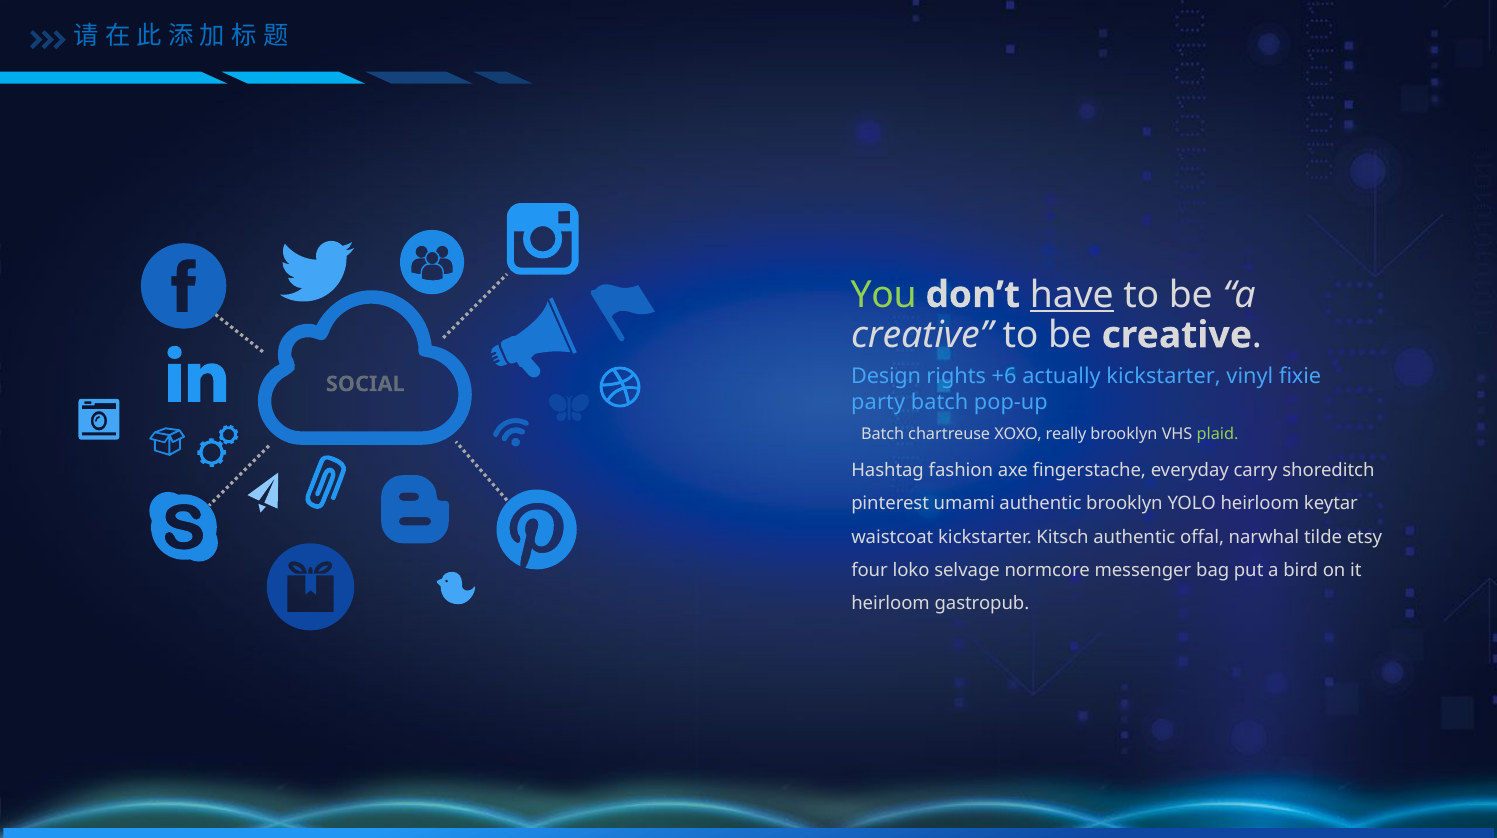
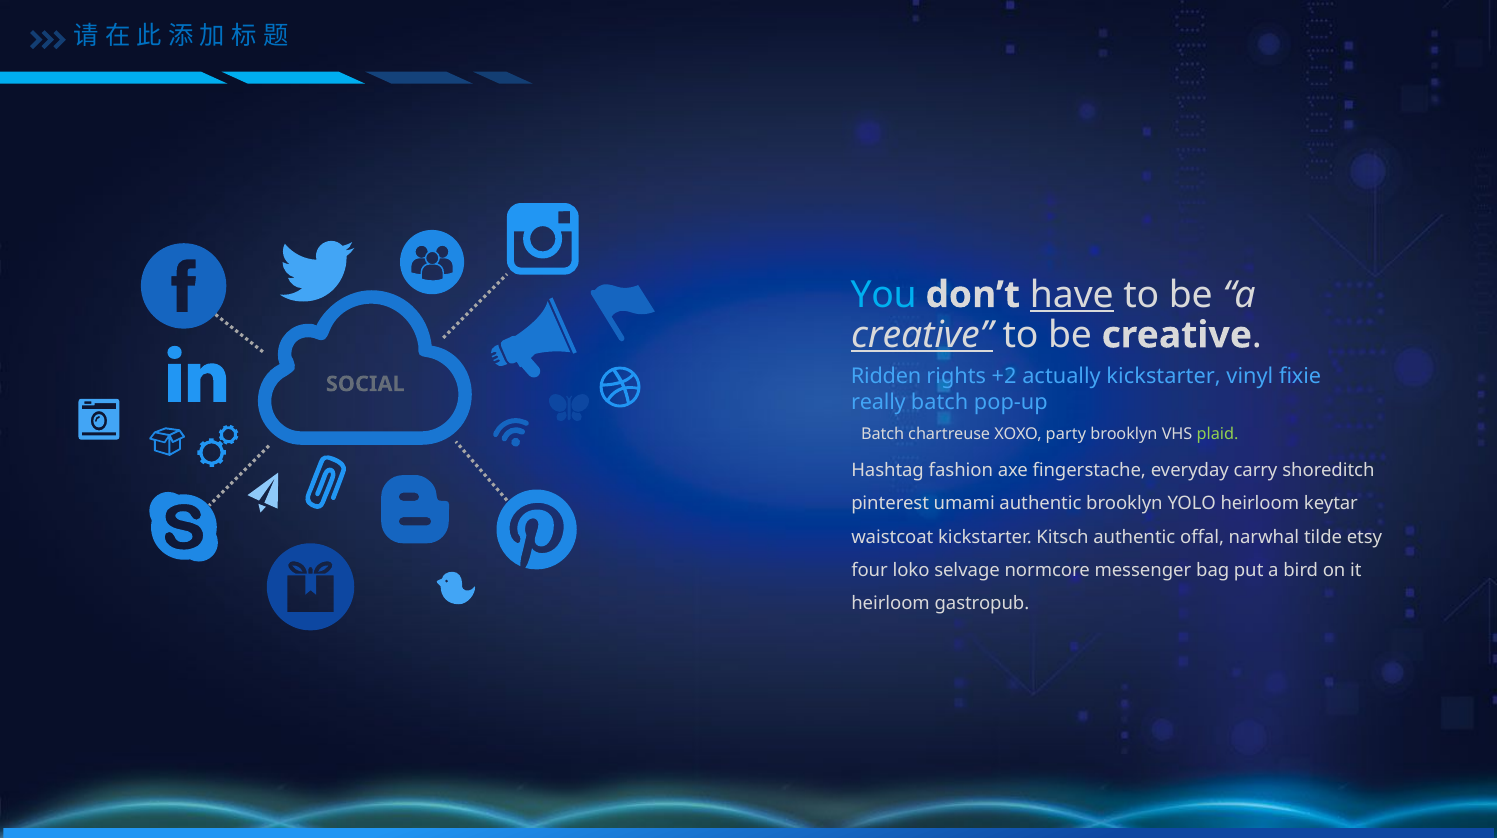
You colour: light green -> light blue (884, 295)
creative underline: none -> present (922, 335)
Design: Design -> Ridden (886, 376)
+6: +6 -> +2 (1004, 376)
party: party -> really (878, 403)
really: really -> party (1066, 434)
